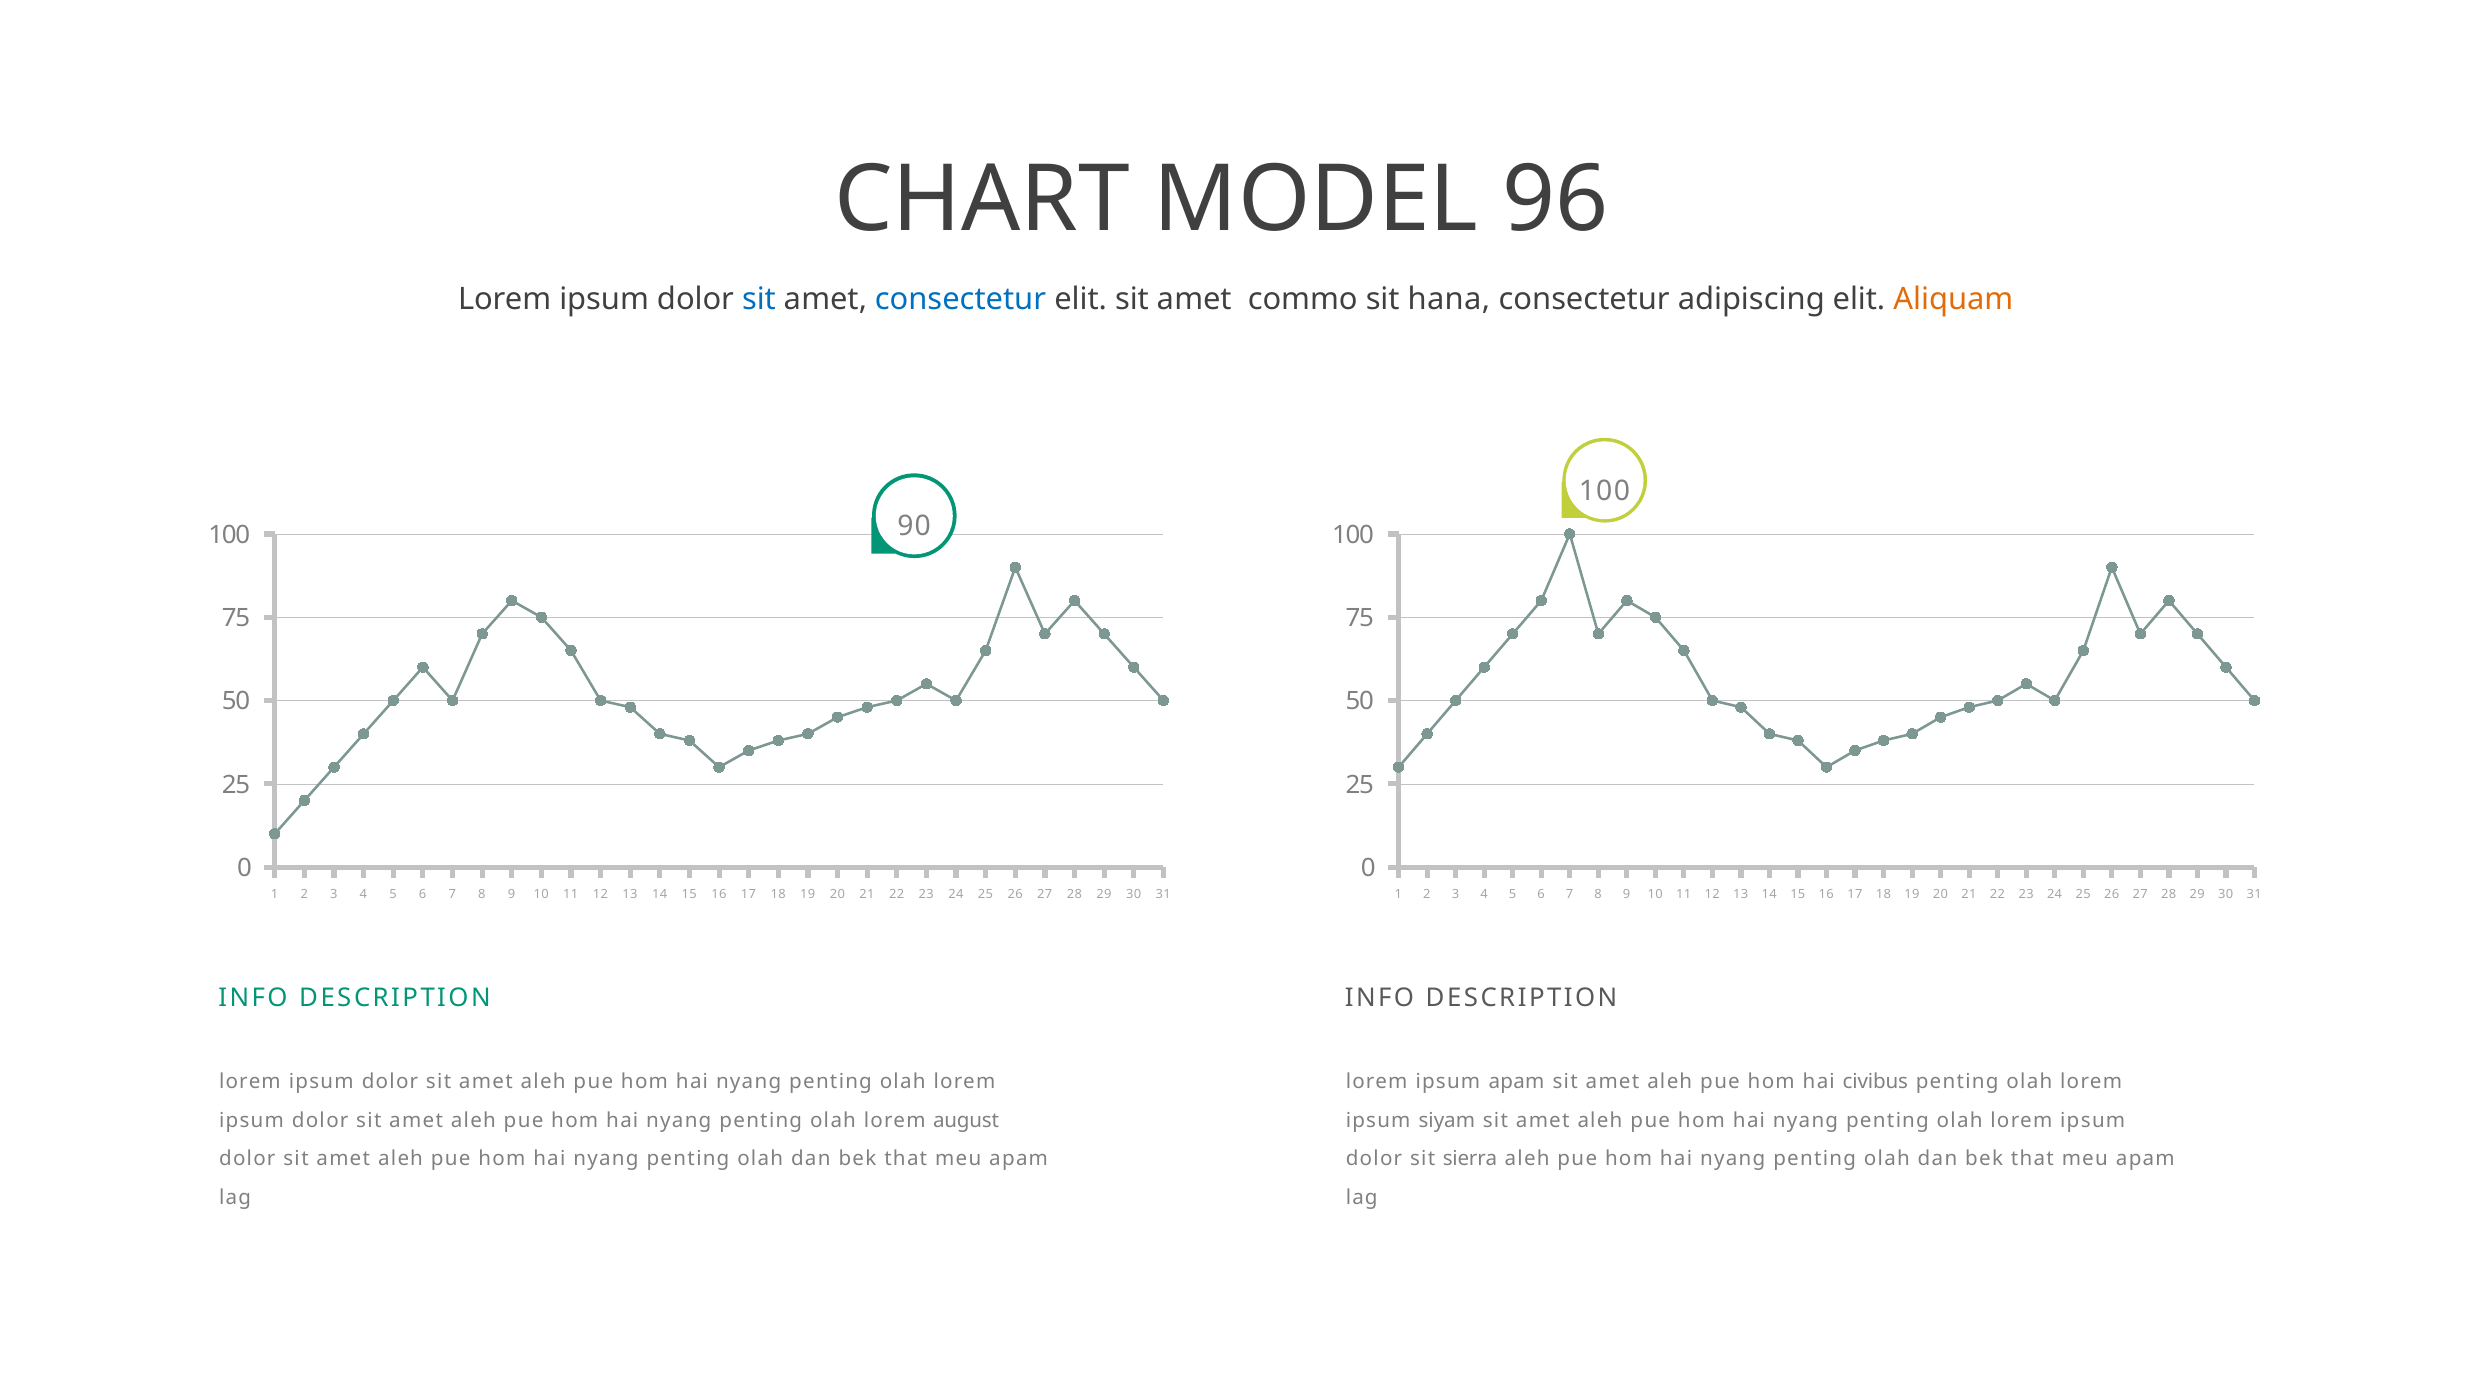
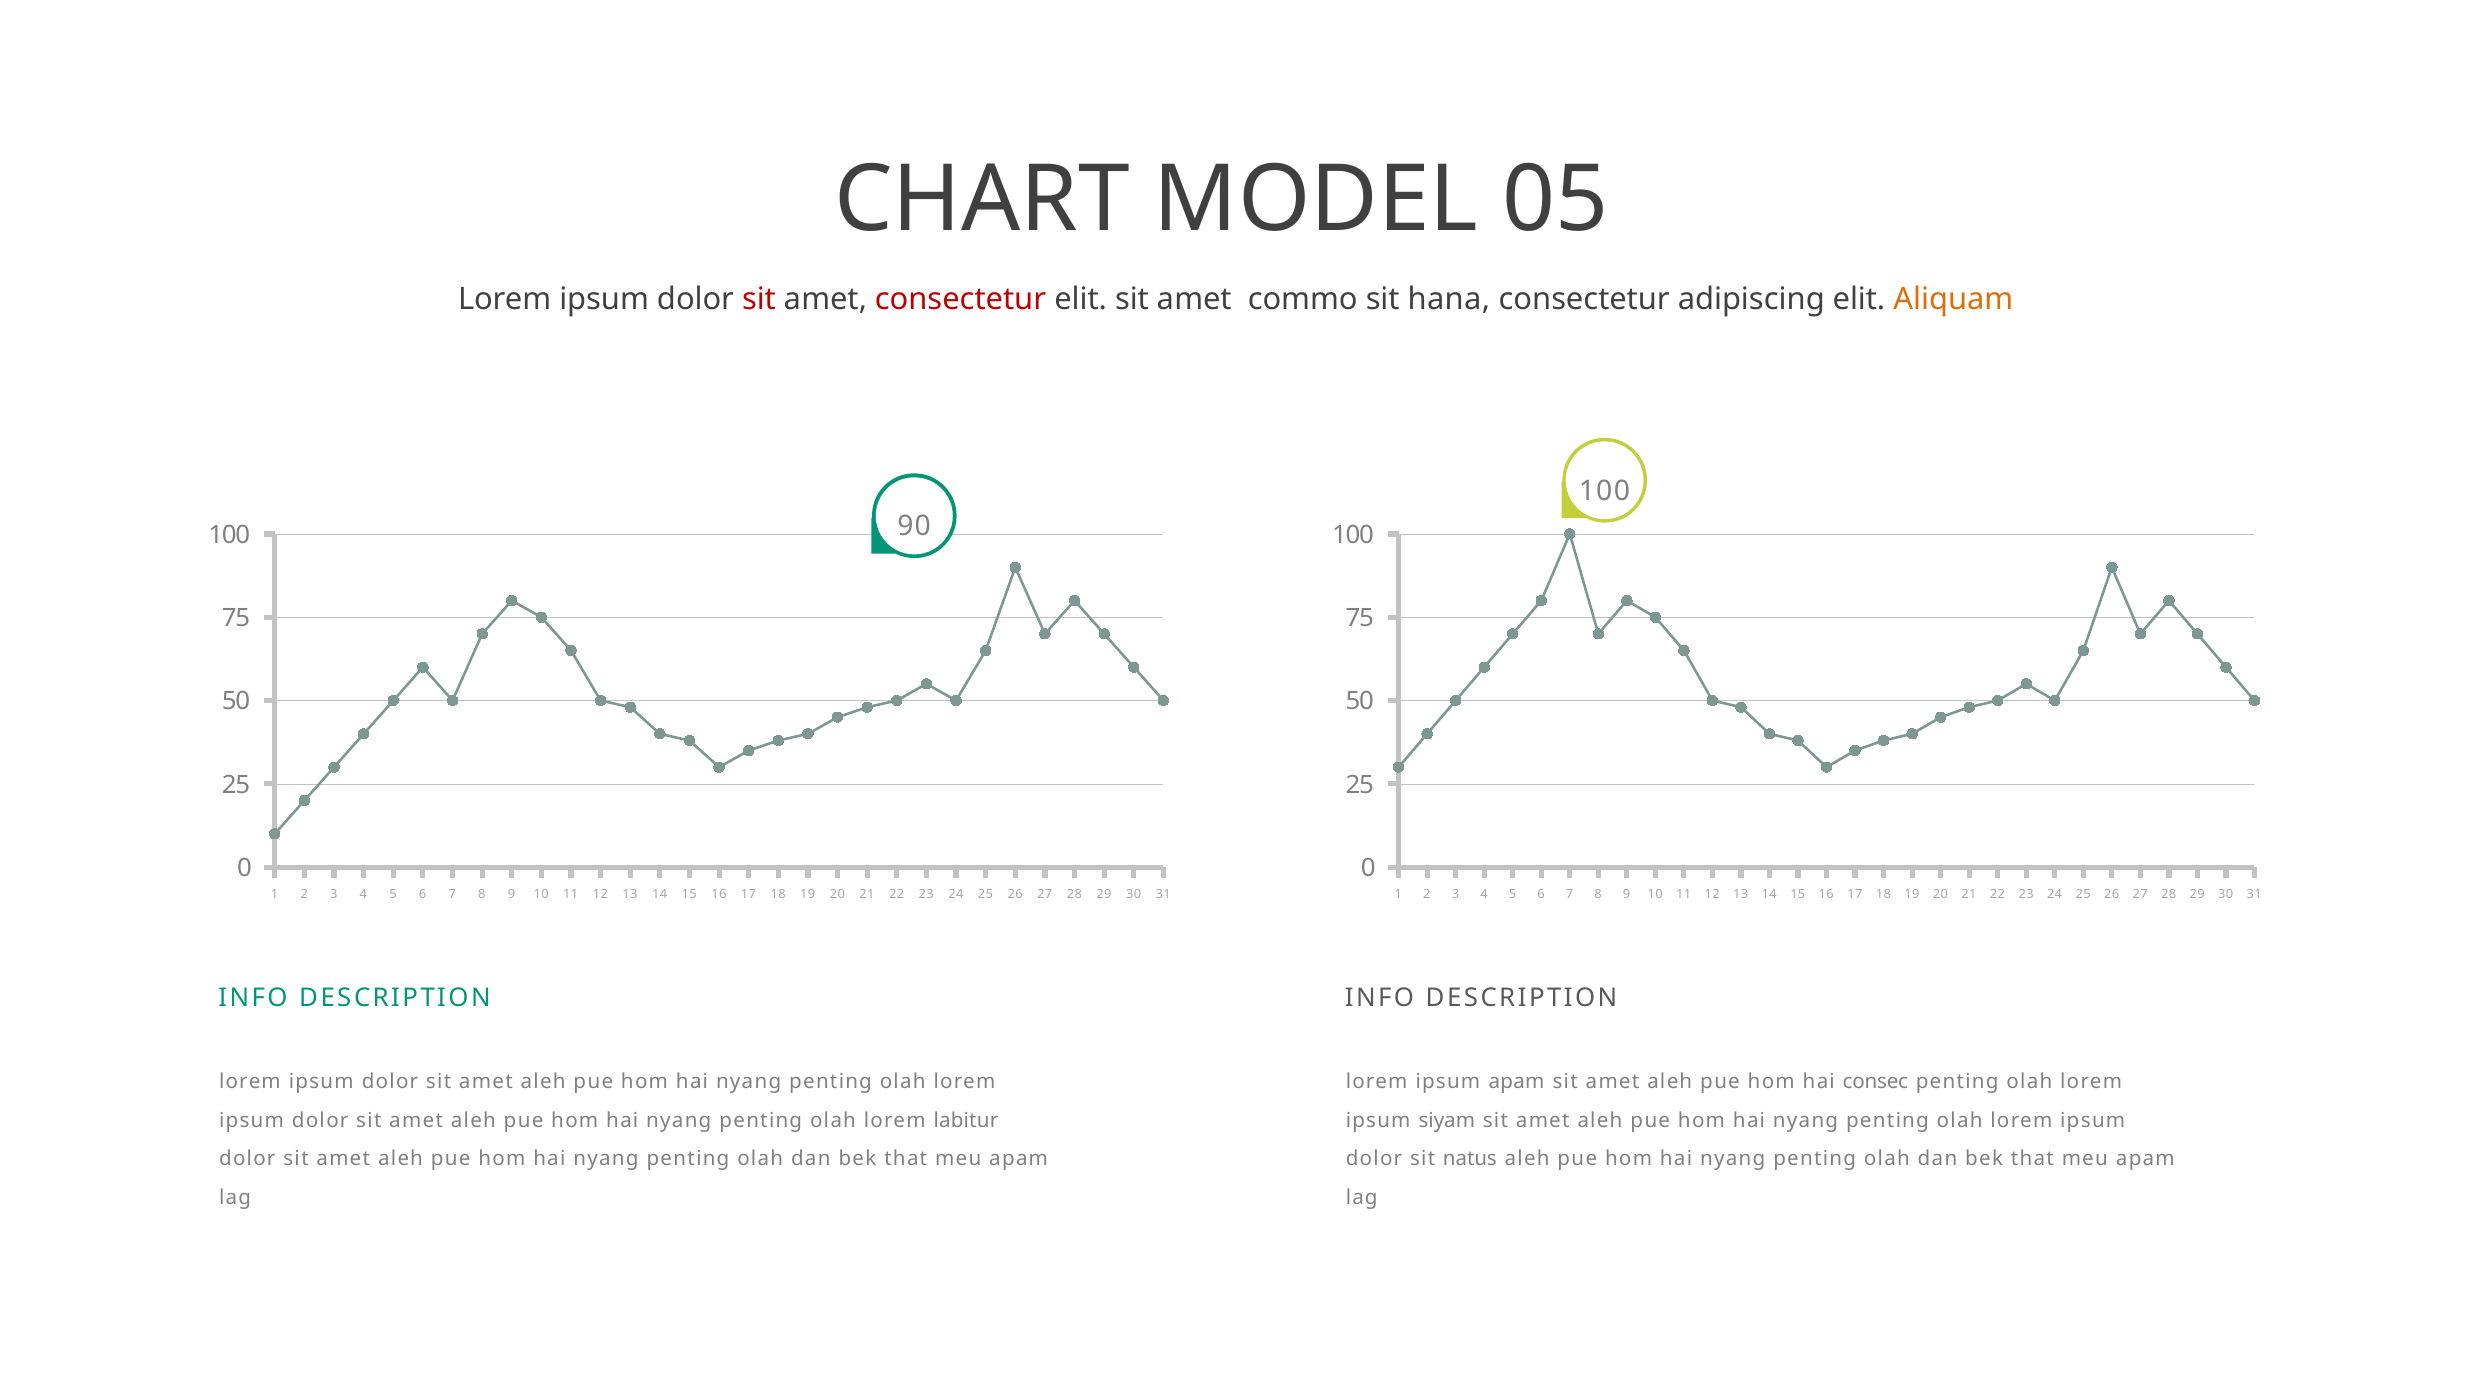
96: 96 -> 05 (1555, 200)
sit colour: blue -> red (759, 299)
consectetur colour: blue -> red (960, 299)
civibus: civibus -> consec (1875, 1082)
august: august -> labitur (966, 1120)
sierra: sierra -> natus (1470, 1159)
